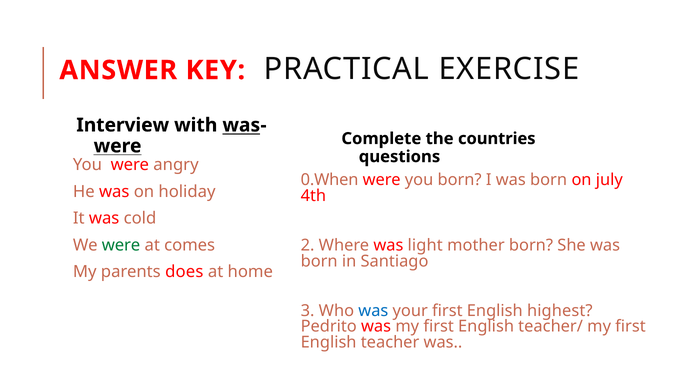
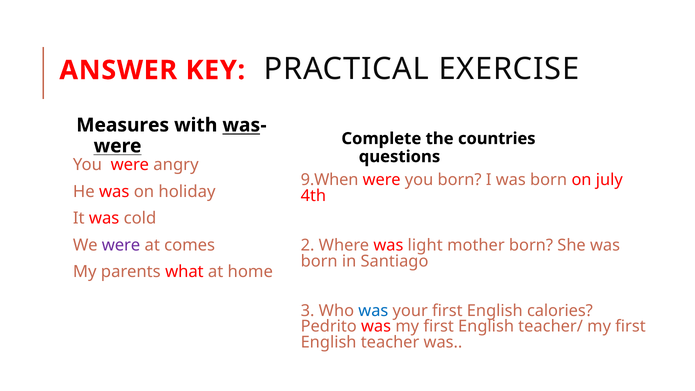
Interview: Interview -> Measures (123, 125)
0.When: 0.When -> 9.When (330, 180)
were colour: green -> purple (121, 245)
does: does -> what (184, 272)
highest: highest -> calories (560, 311)
